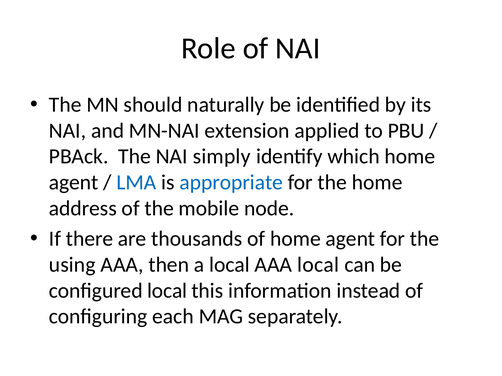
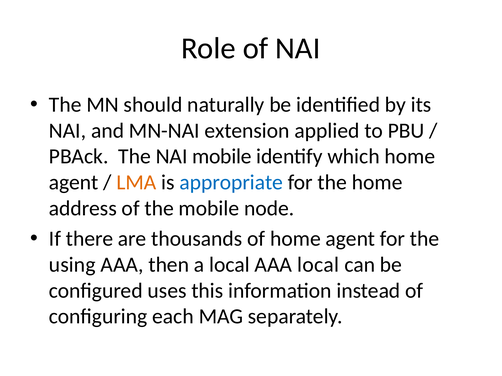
NAI simply: simply -> mobile (222, 157)
LMA colour: blue -> orange (136, 183)
configured local: local -> uses (167, 291)
